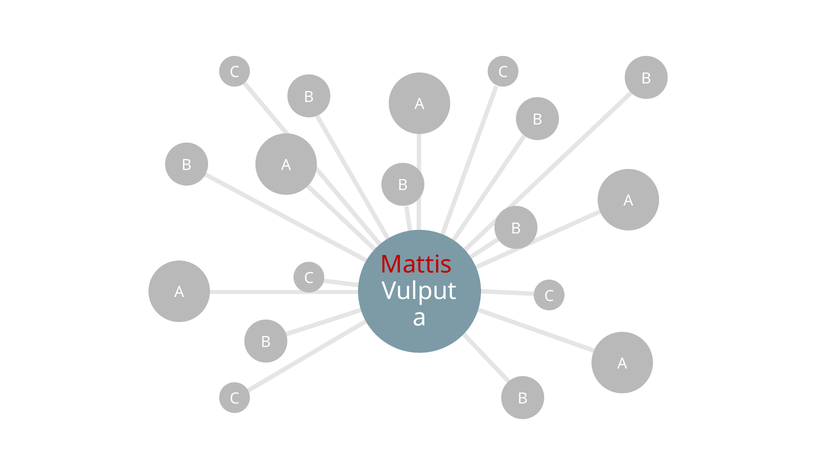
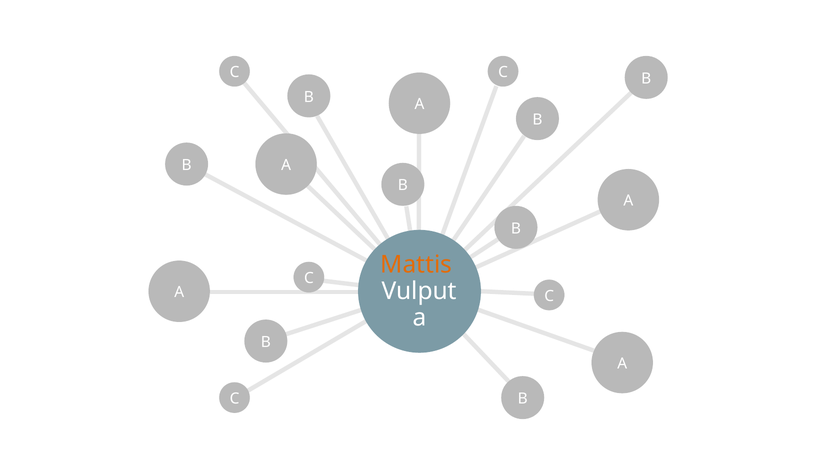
Mattis colour: red -> orange (416, 265)
